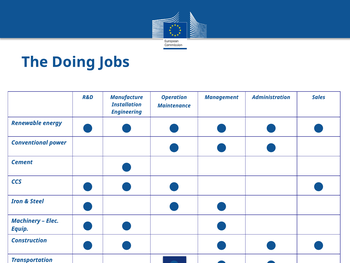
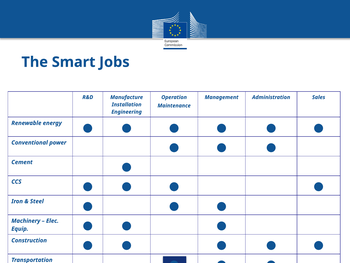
Doing: Doing -> Smart (74, 62)
